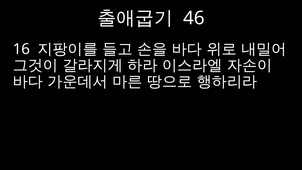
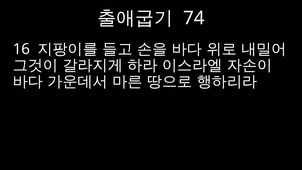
46: 46 -> 74 (194, 18)
